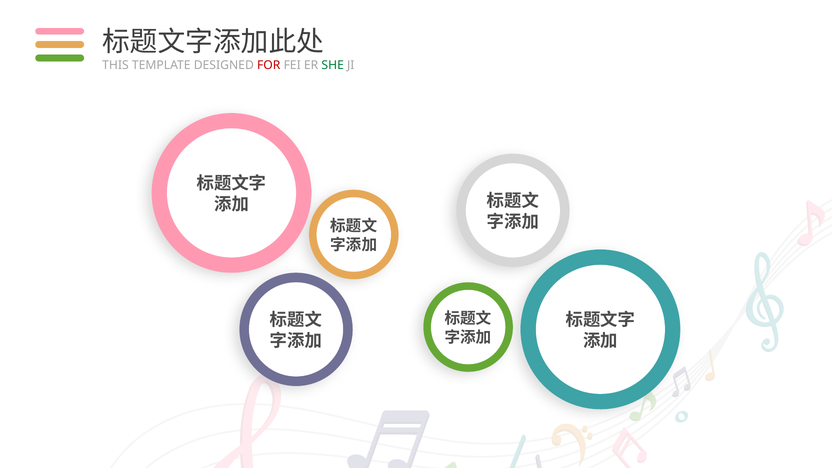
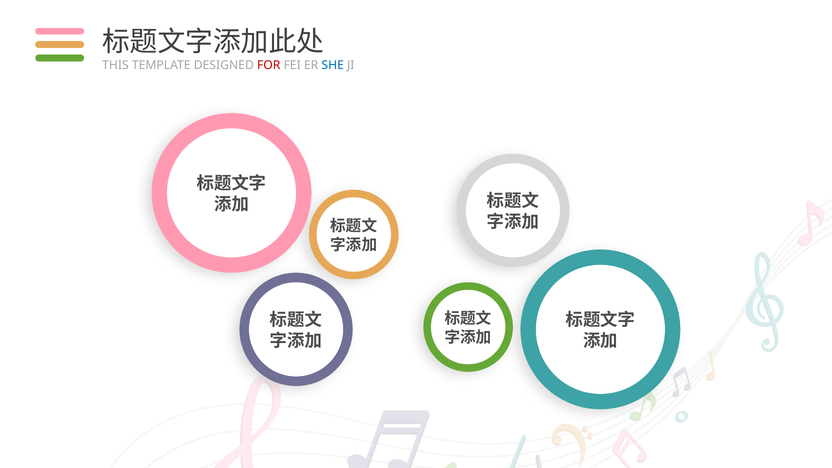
SHE colour: green -> blue (333, 65)
